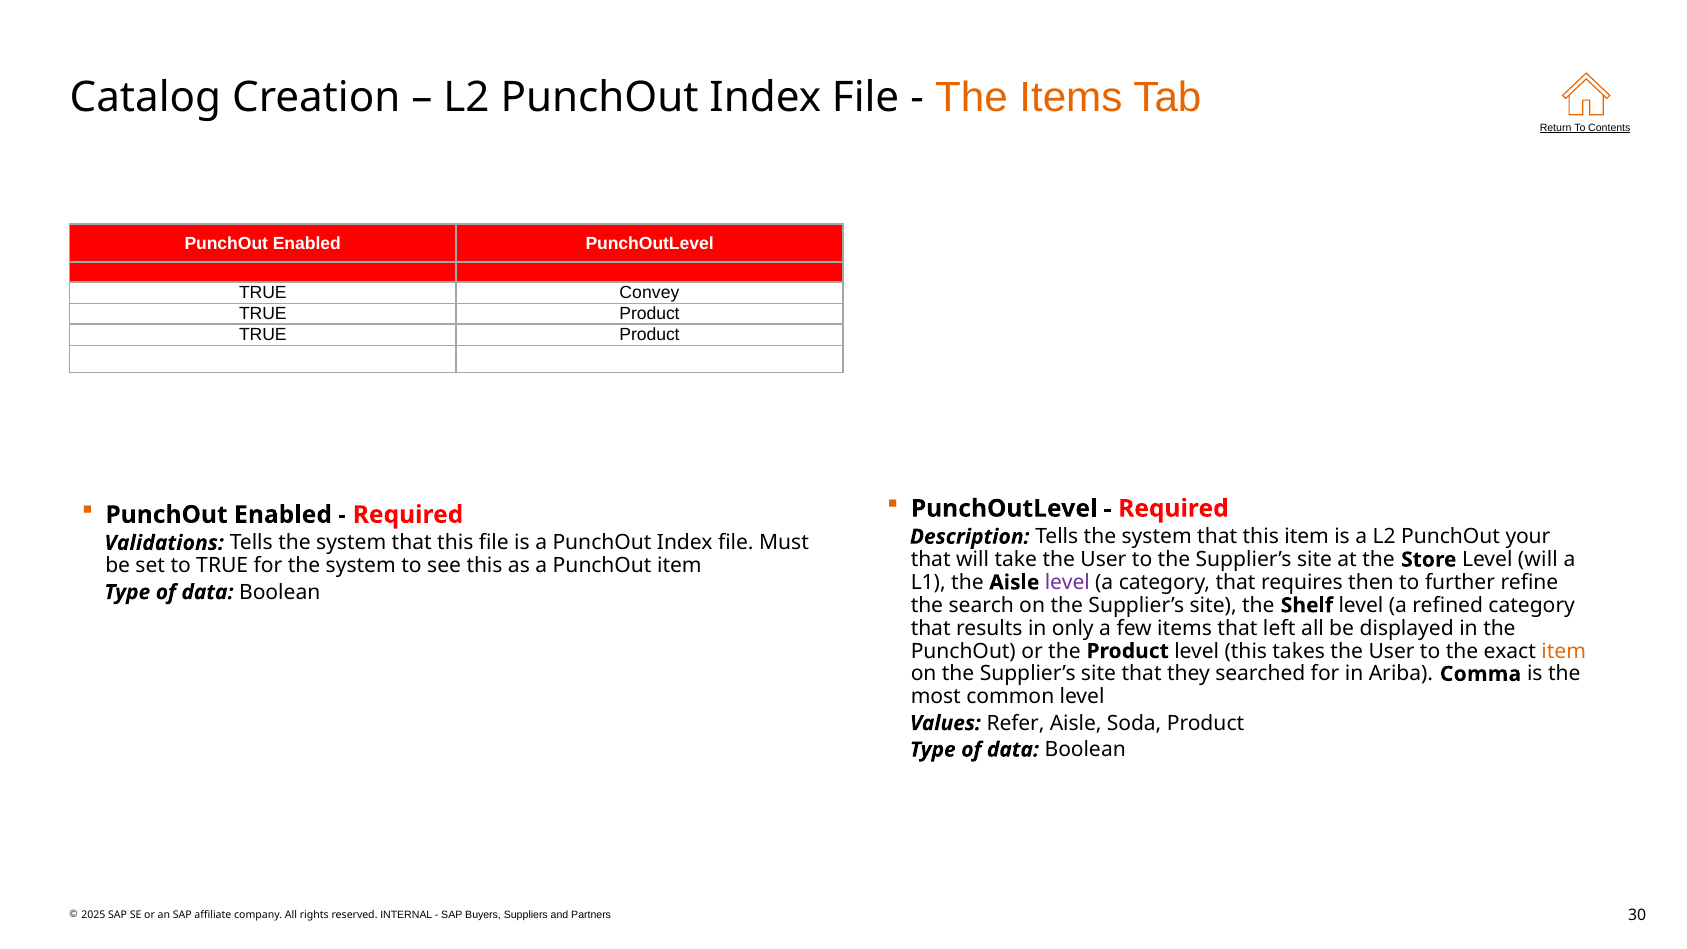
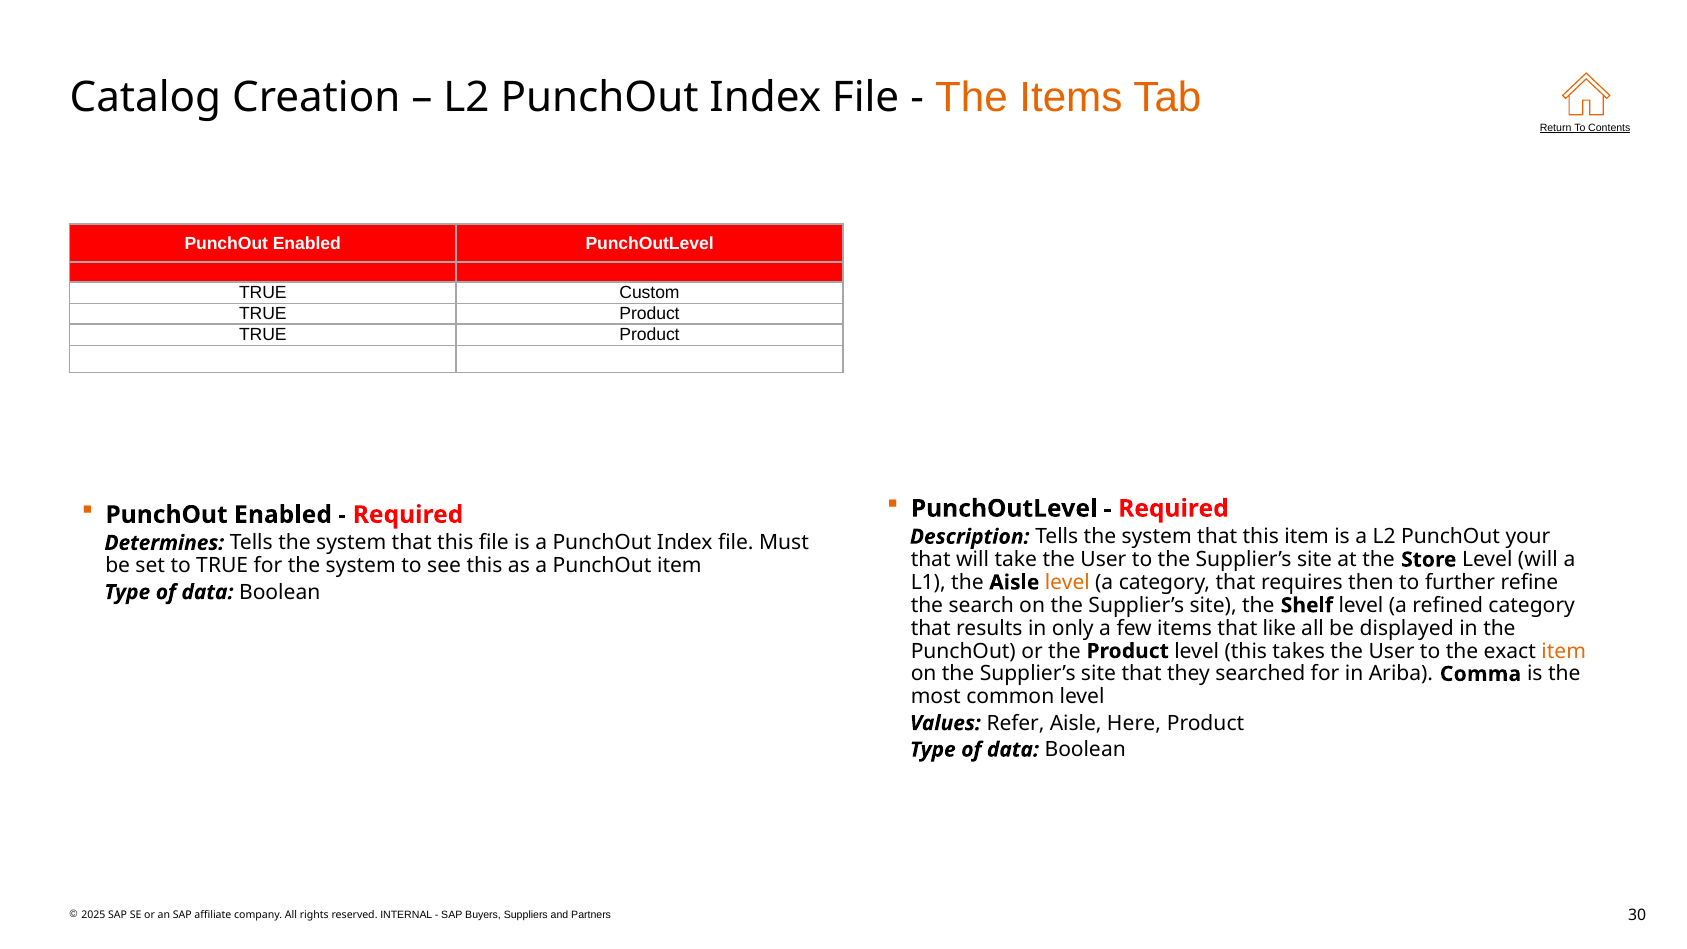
Convey: Convey -> Custom (650, 293)
Validations: Validations -> Determines (164, 543)
level colour: purple -> orange (1067, 582)
left: left -> like (1279, 628)
Soda: Soda -> Here (1134, 723)
